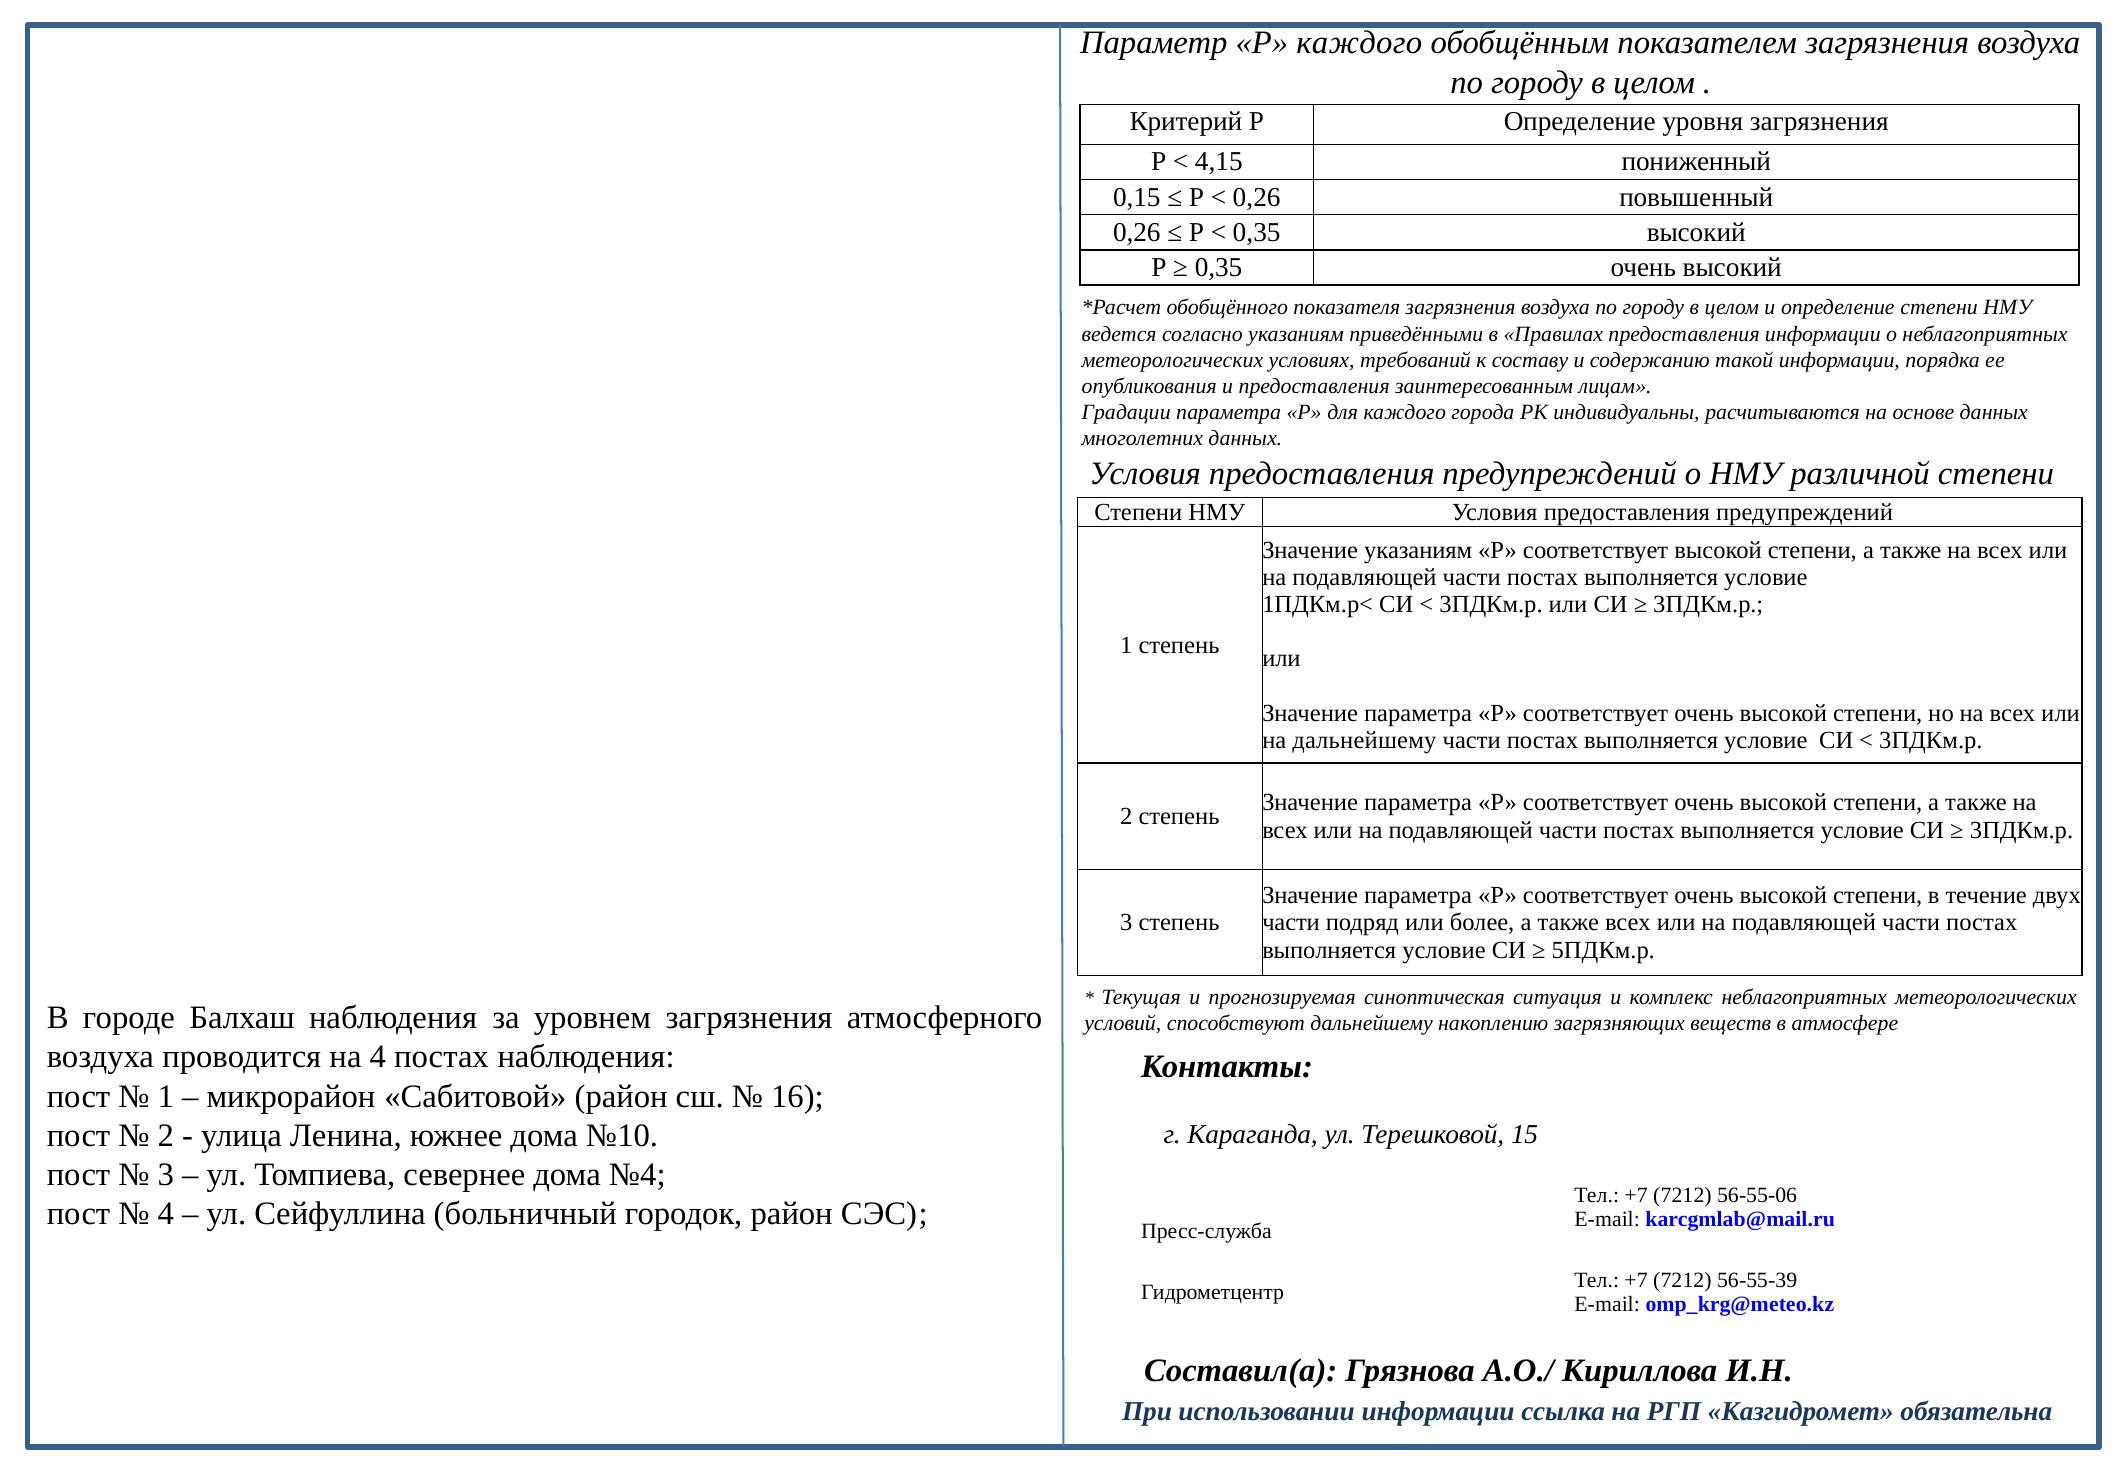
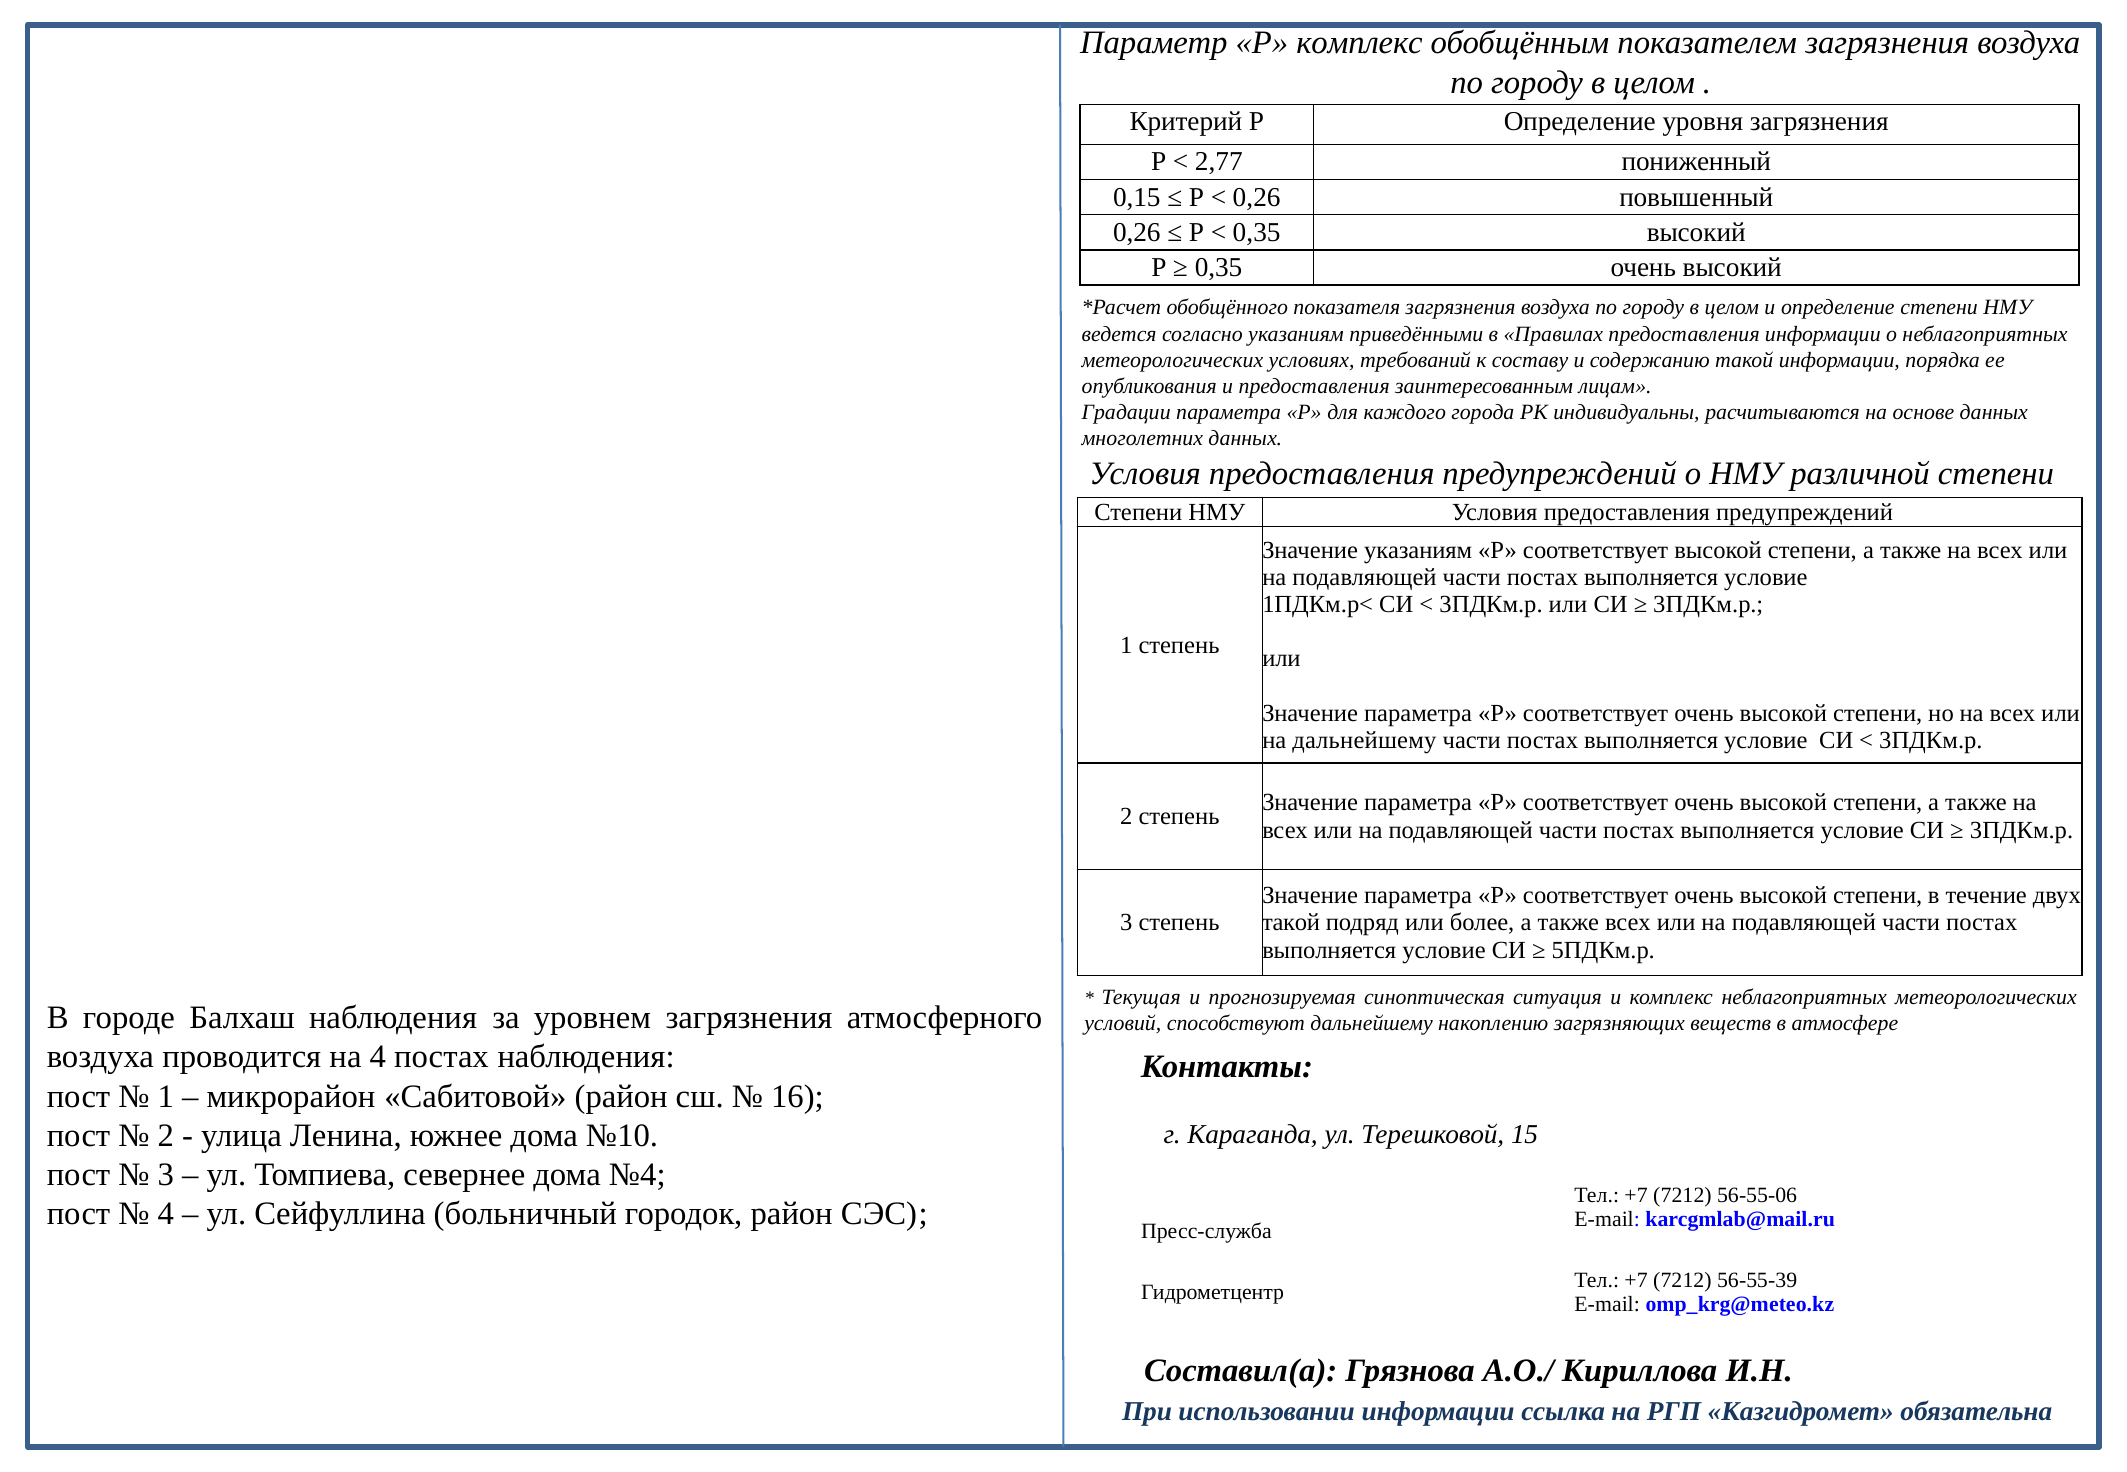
Р каждого: каждого -> комплекс (1359, 43)
4,15: 4,15 -> 2,77 (1219, 162)
части: части -> такой (1291, 923)
